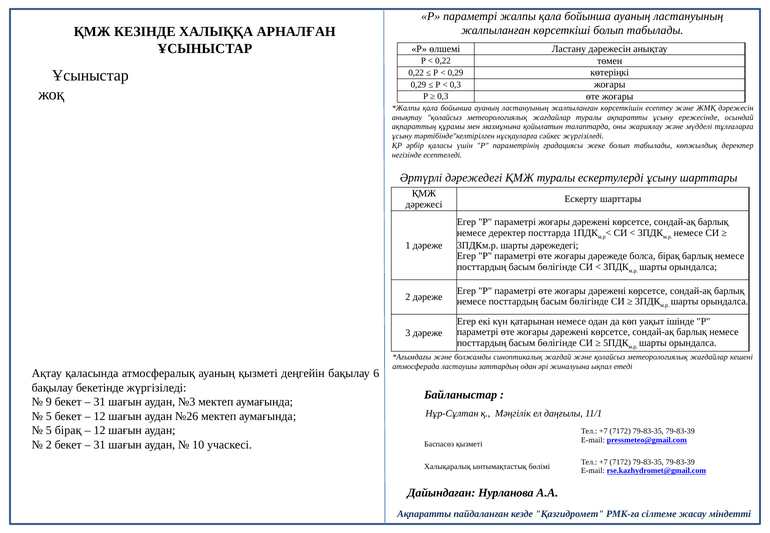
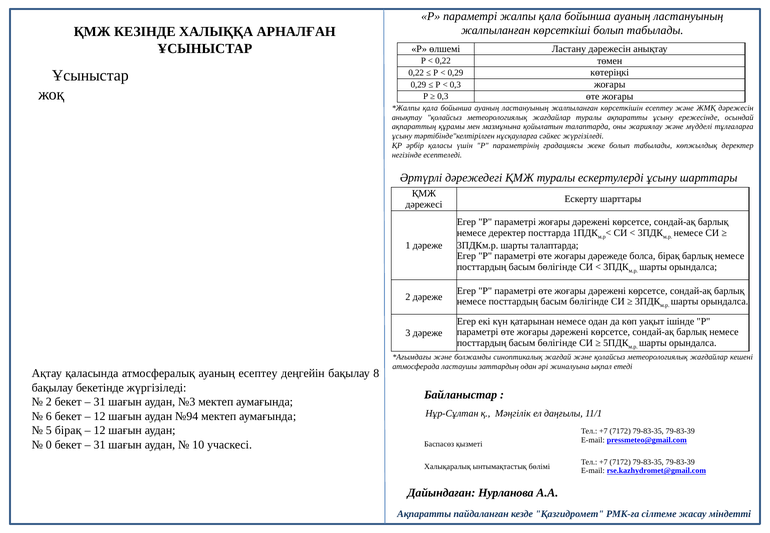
шарты дәрежедегі: дәрежедегі -> талаптарда (555, 245)
ауаның қызметі: қызметі -> есептеу (258, 374)
6: 6 -> 8 (376, 374)
9: 9 -> 2 (49, 402)
5: 5 -> 6 (49, 416)
№26: №26 -> №94 (187, 416)
2: 2 -> 0 (49, 445)
